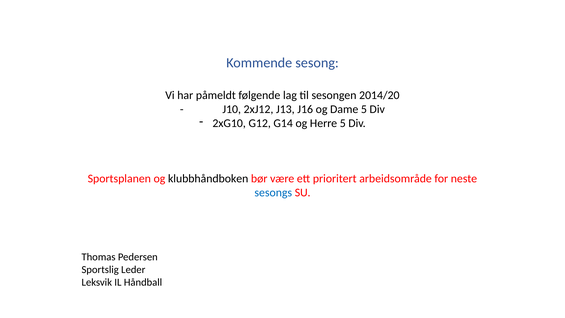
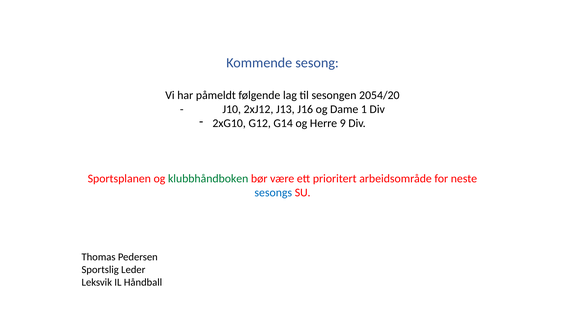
2014/20: 2014/20 -> 2054/20 (379, 95)
Dame 5: 5 -> 1 (364, 109)
Herre 5: 5 -> 9 (343, 123)
klubbhåndboken colour: black -> green (208, 178)
